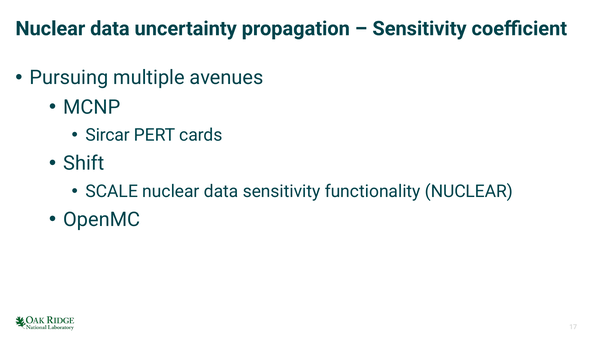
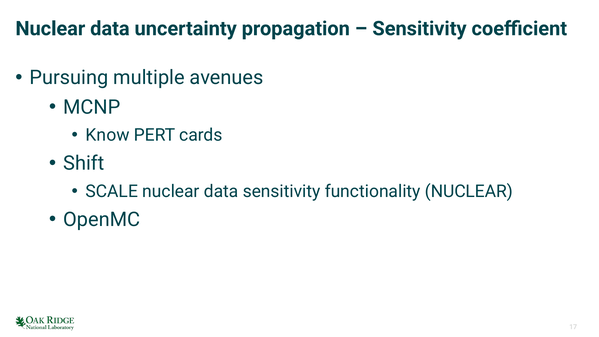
Sircar: Sircar -> Know (108, 135)
